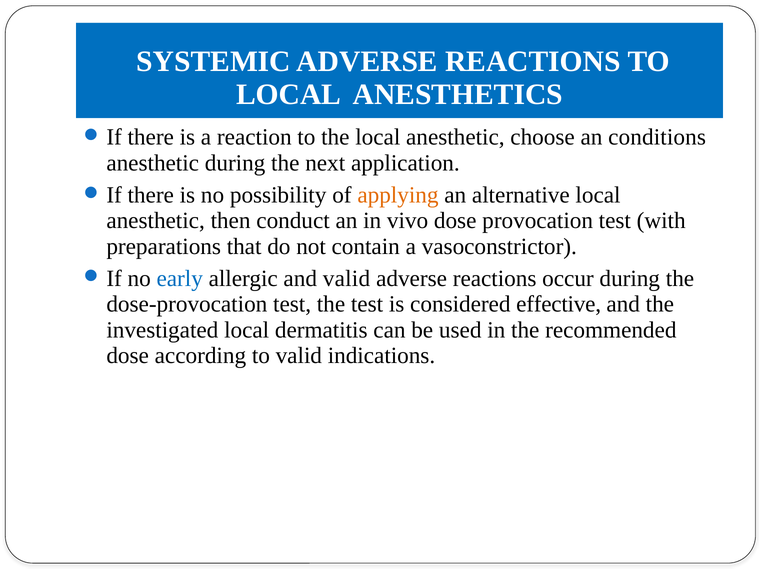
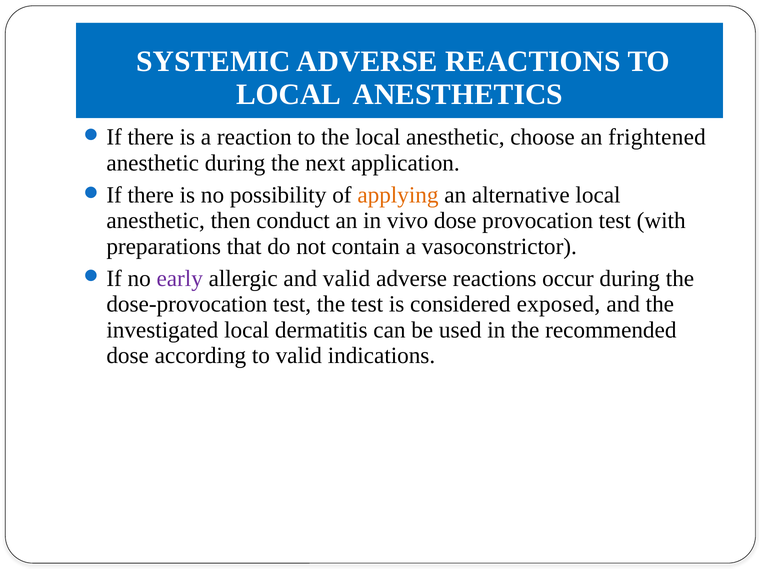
conditions: conditions -> frightened (657, 137)
early colour: blue -> purple (180, 278)
effective: effective -> exposed (558, 304)
